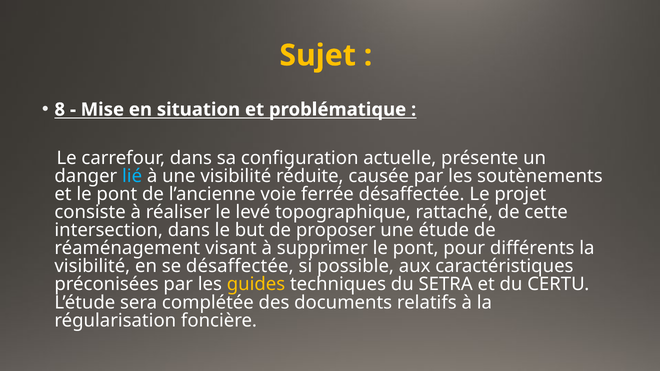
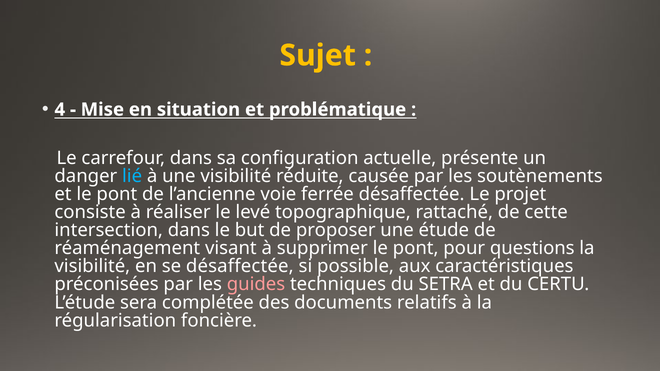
8: 8 -> 4 (60, 110)
différents: différents -> questions (532, 248)
guides colour: yellow -> pink (256, 285)
